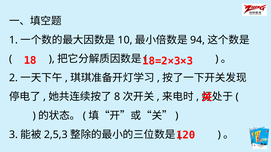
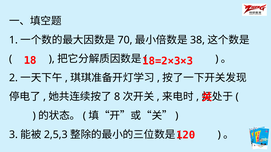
10: 10 -> 70 (125, 40)
94: 94 -> 38 (198, 40)
